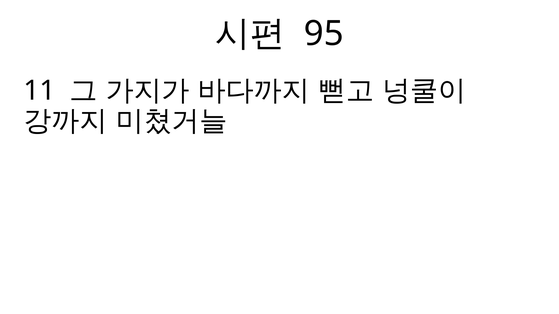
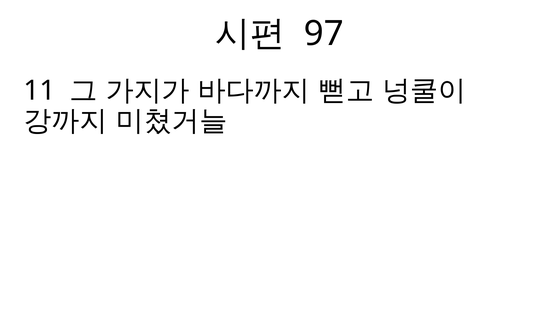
95: 95 -> 97 (324, 34)
